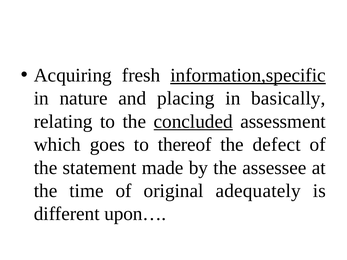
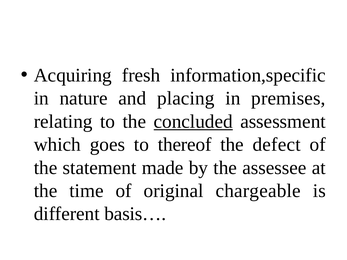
information,specific underline: present -> none (248, 75)
basically: basically -> premises (288, 98)
adequately: adequately -> chargeable (258, 191)
upon…: upon… -> basis… (135, 214)
